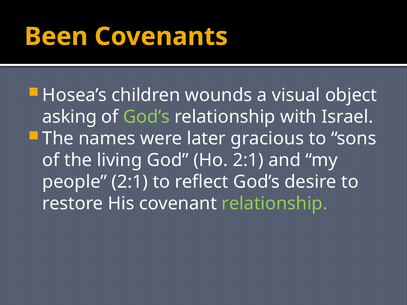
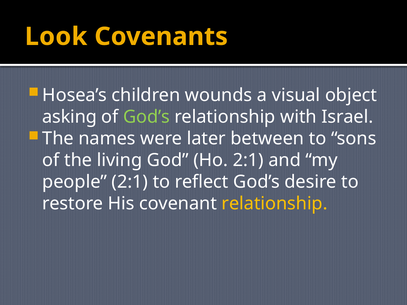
Been: Been -> Look (56, 37)
gracious: gracious -> between (267, 139)
relationship colour: light green -> yellow (275, 204)
